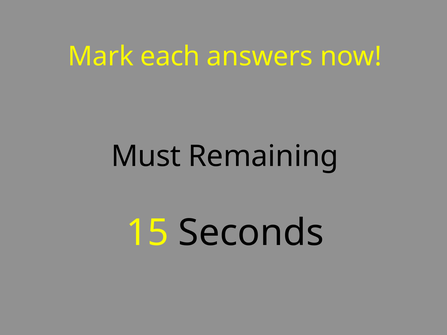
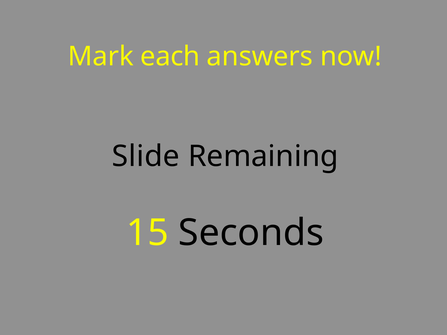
Must: Must -> Slide (146, 157)
